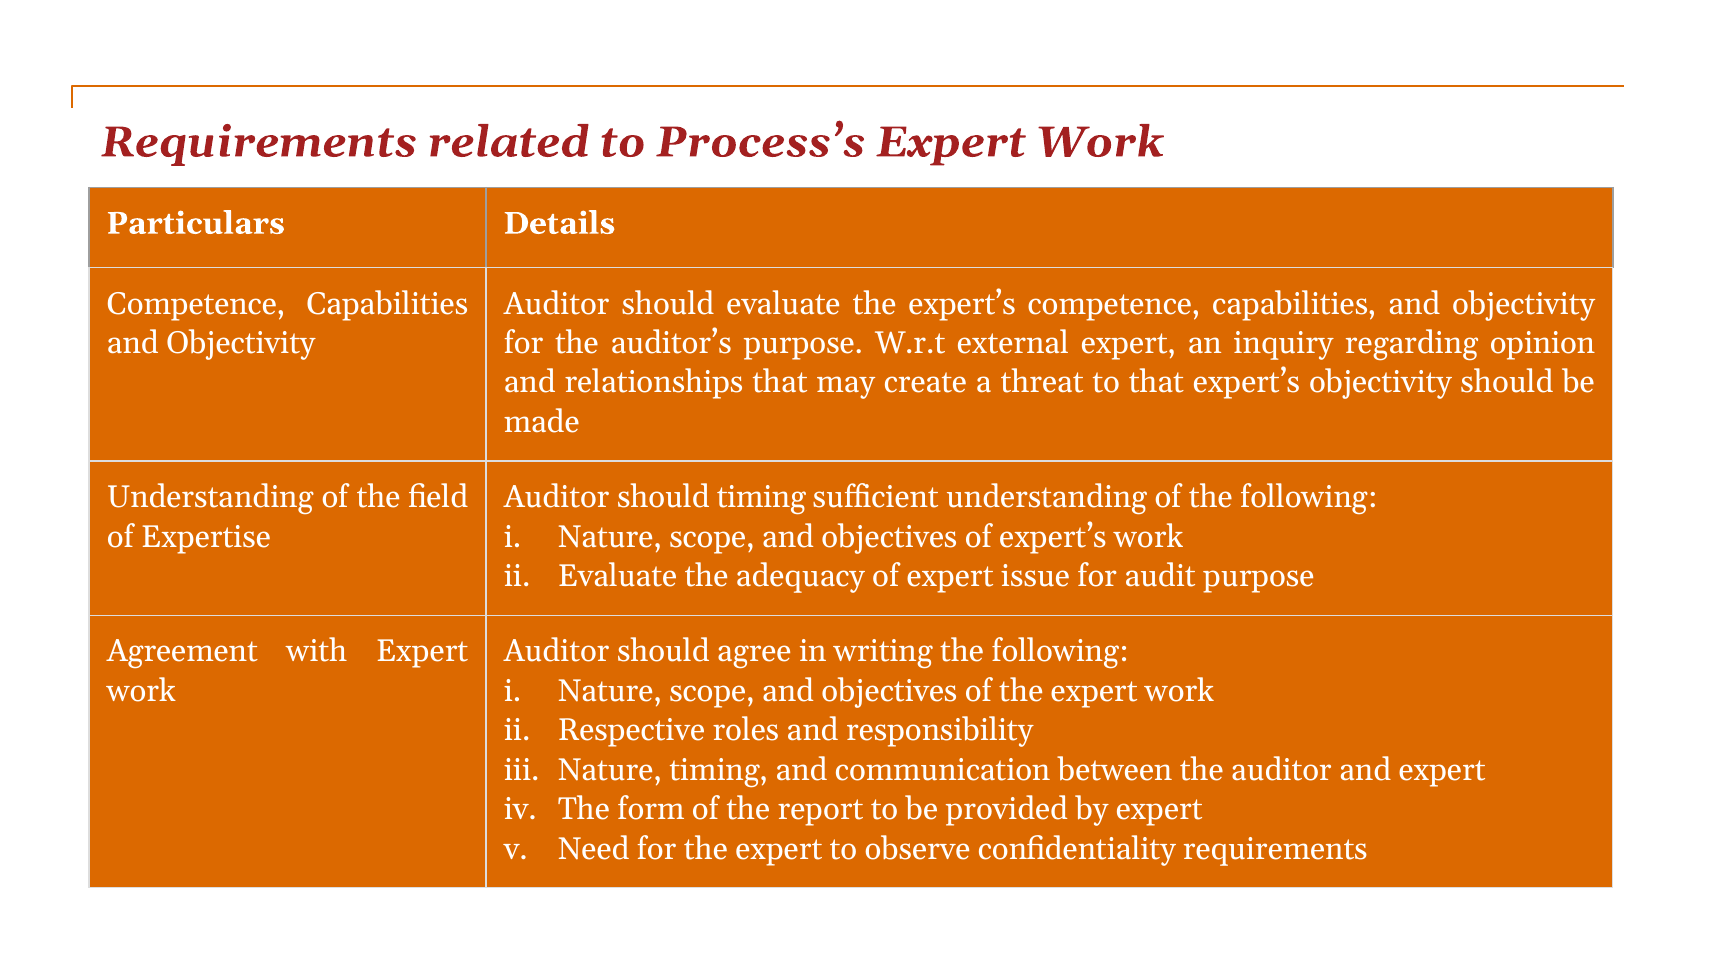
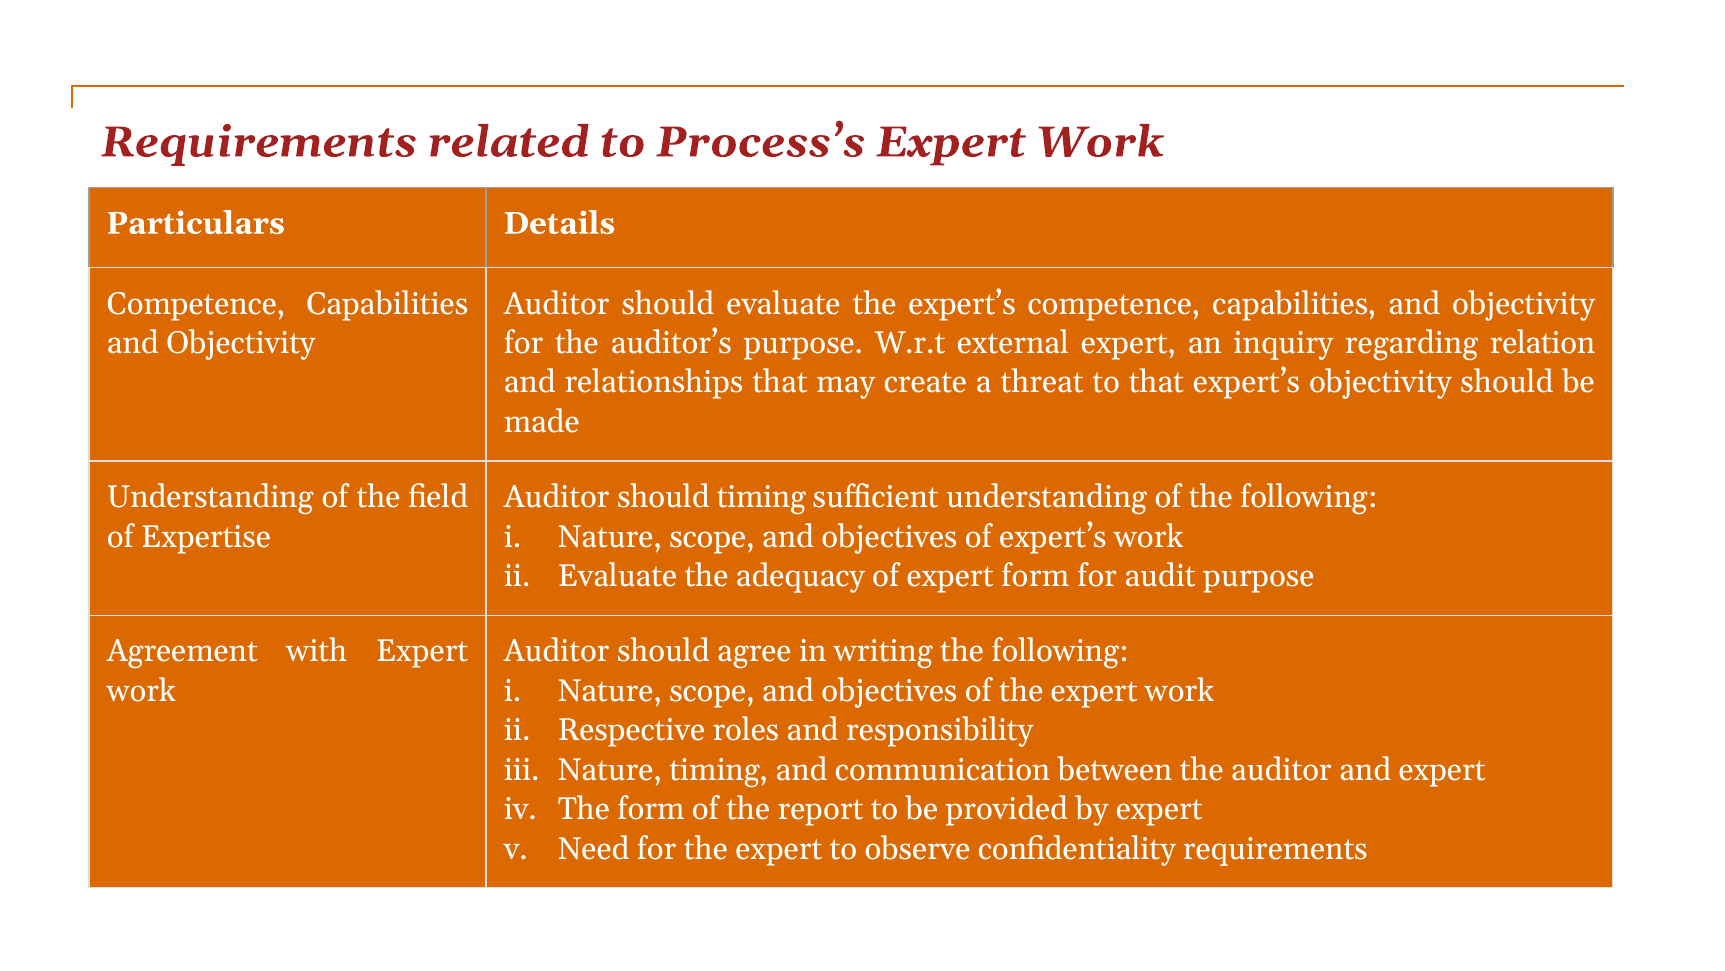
opinion: opinion -> relation (1542, 343)
expert issue: issue -> form (1035, 576)
